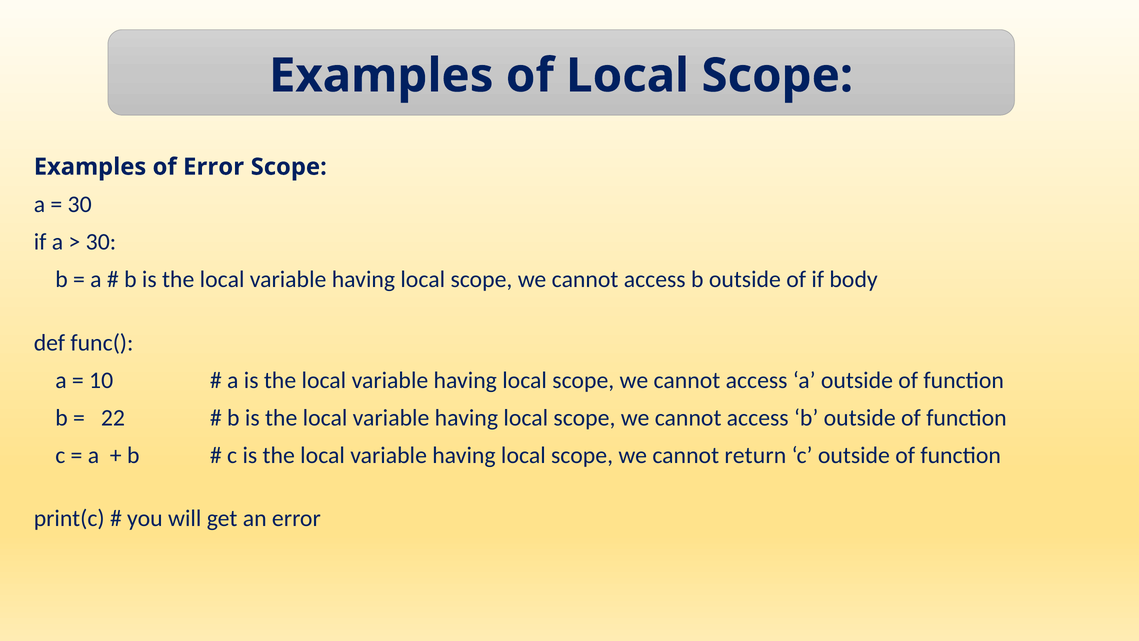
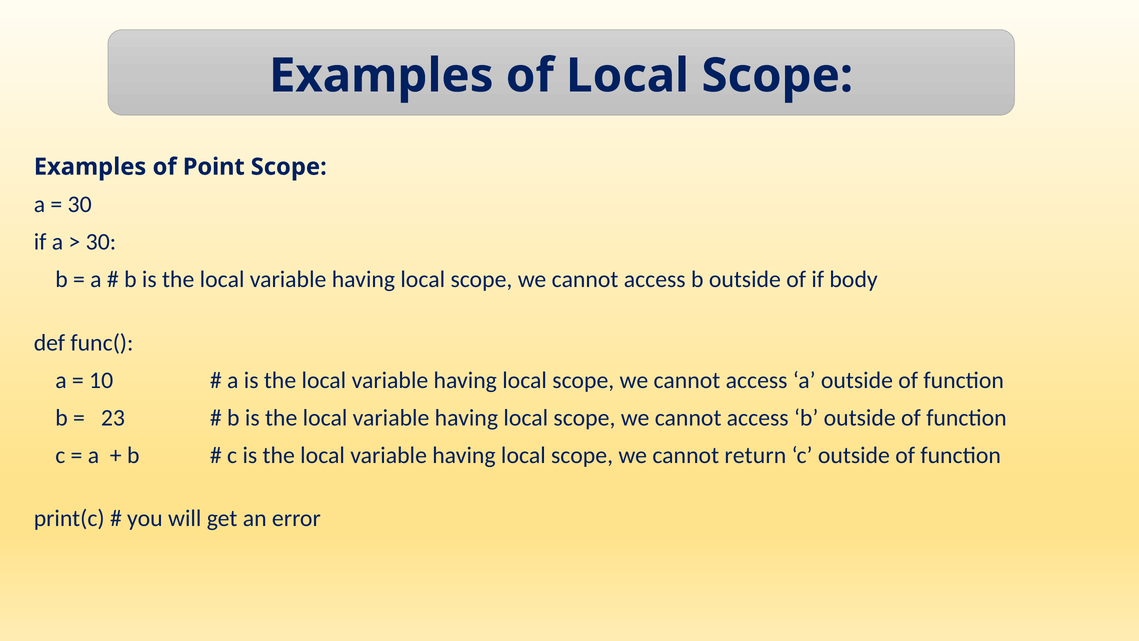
of Error: Error -> Point (214, 167)
22: 22 -> 23 (113, 418)
